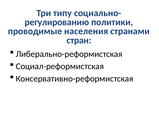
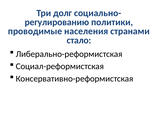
типу: типу -> долг (63, 13)
стран: стран -> стало (79, 40)
